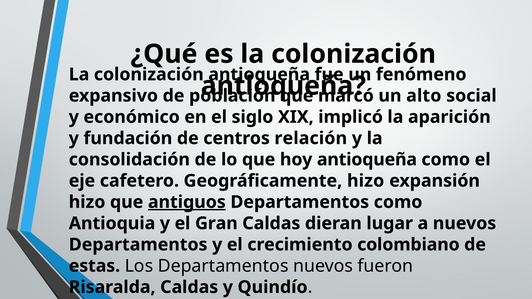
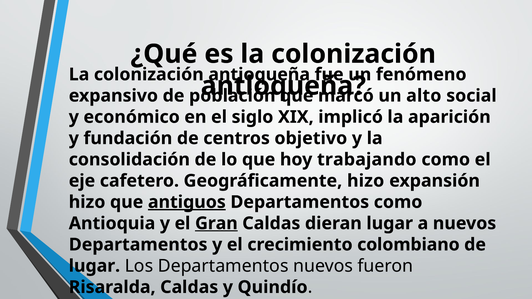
relación: relación -> objetivo (311, 138)
hoy antioqueña: antioqueña -> trabajando (367, 160)
Gran underline: none -> present (216, 224)
estas: estas -> lugar (94, 266)
